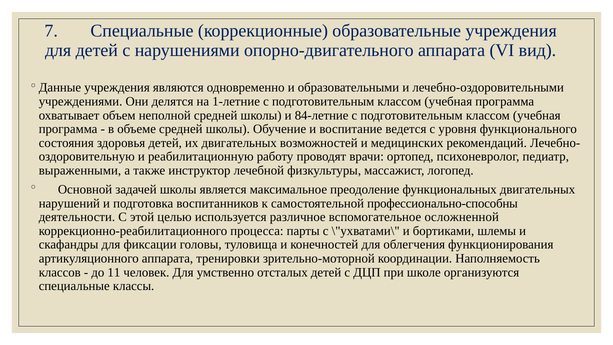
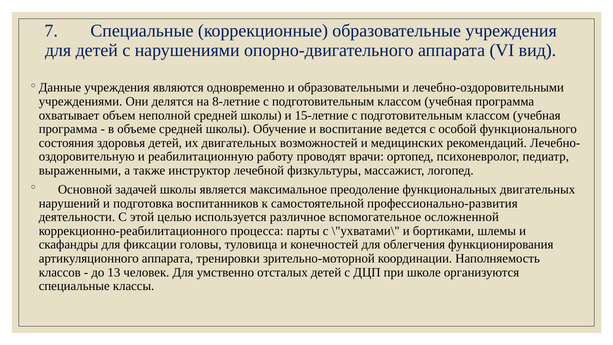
1-летние: 1-летние -> 8-летние (236, 101)
84-летние: 84-летние -> 15-летние (322, 115)
уровня: уровня -> особой (458, 129)
профессионально-способны: профессионально-способны -> профессионально-развития (442, 203)
11: 11 -> 13 (114, 272)
